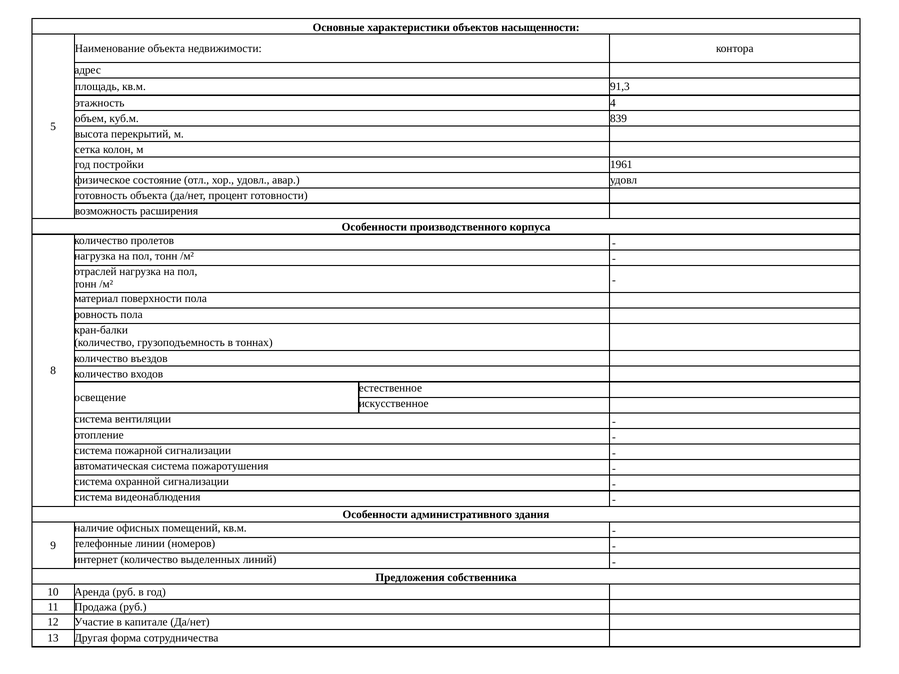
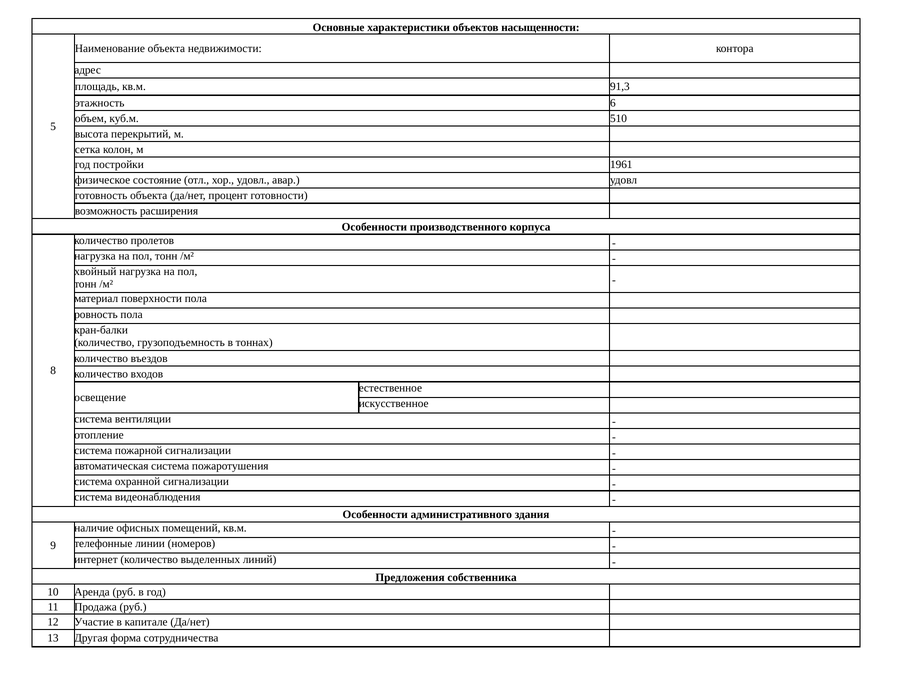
4: 4 -> 6 (613, 103)
839: 839 -> 510 (619, 119)
отраслей: отраслей -> хвойный (95, 272)
